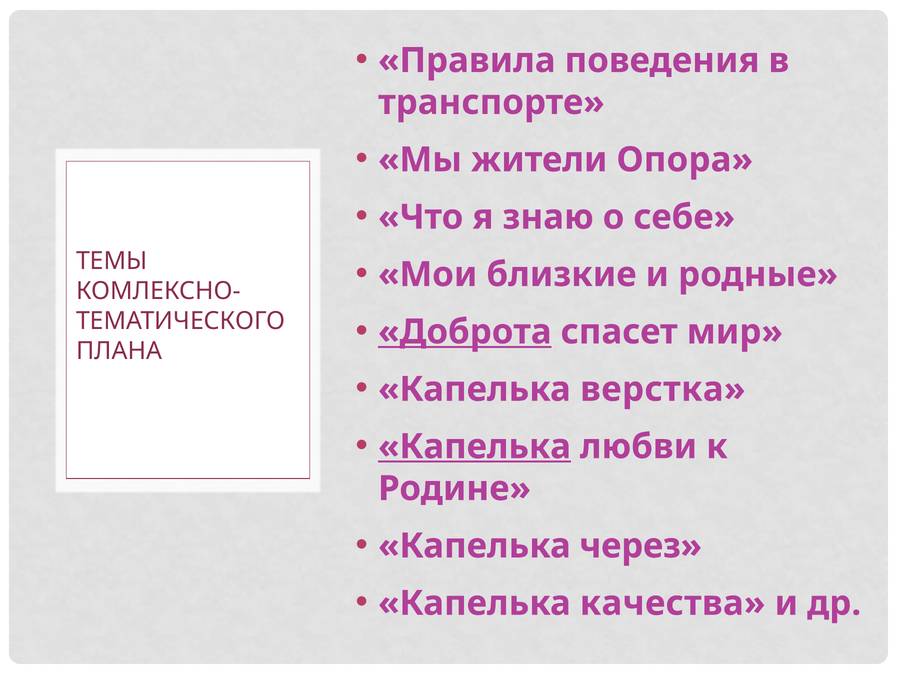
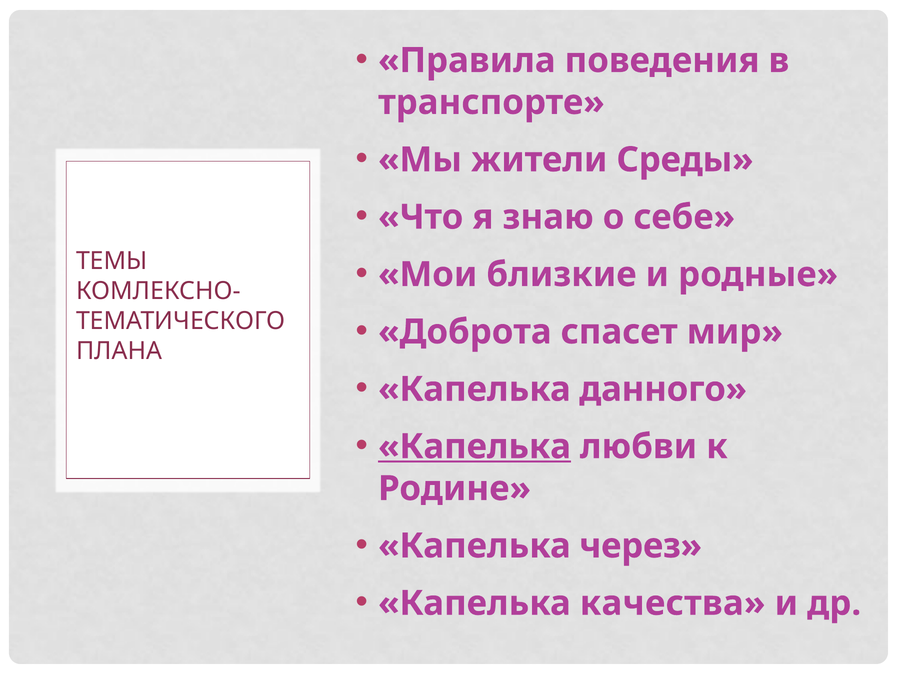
Опора: Опора -> Среды (685, 160)
Доброта underline: present -> none (465, 332)
верстка: верстка -> данного (663, 389)
